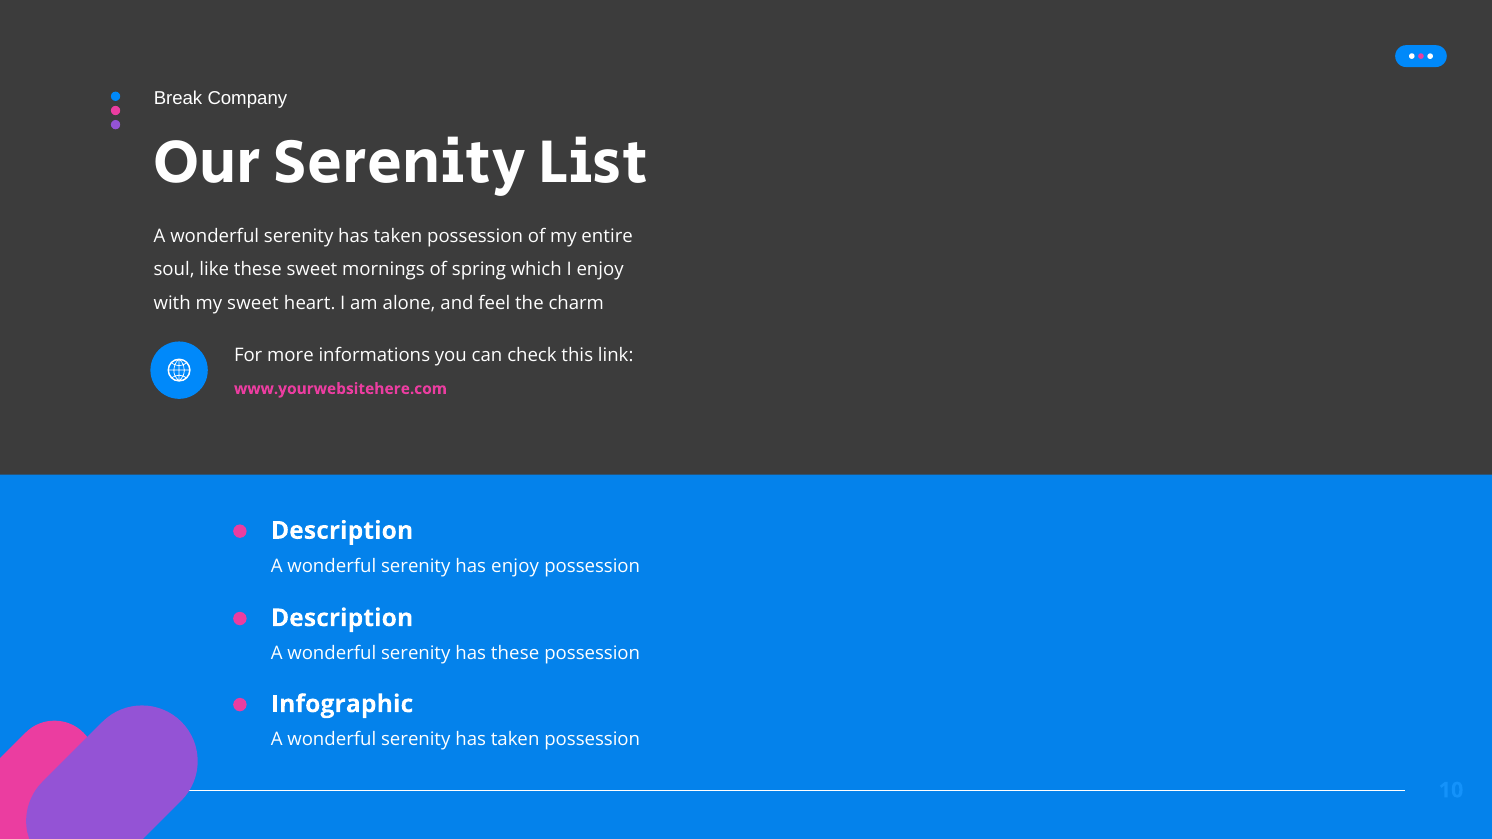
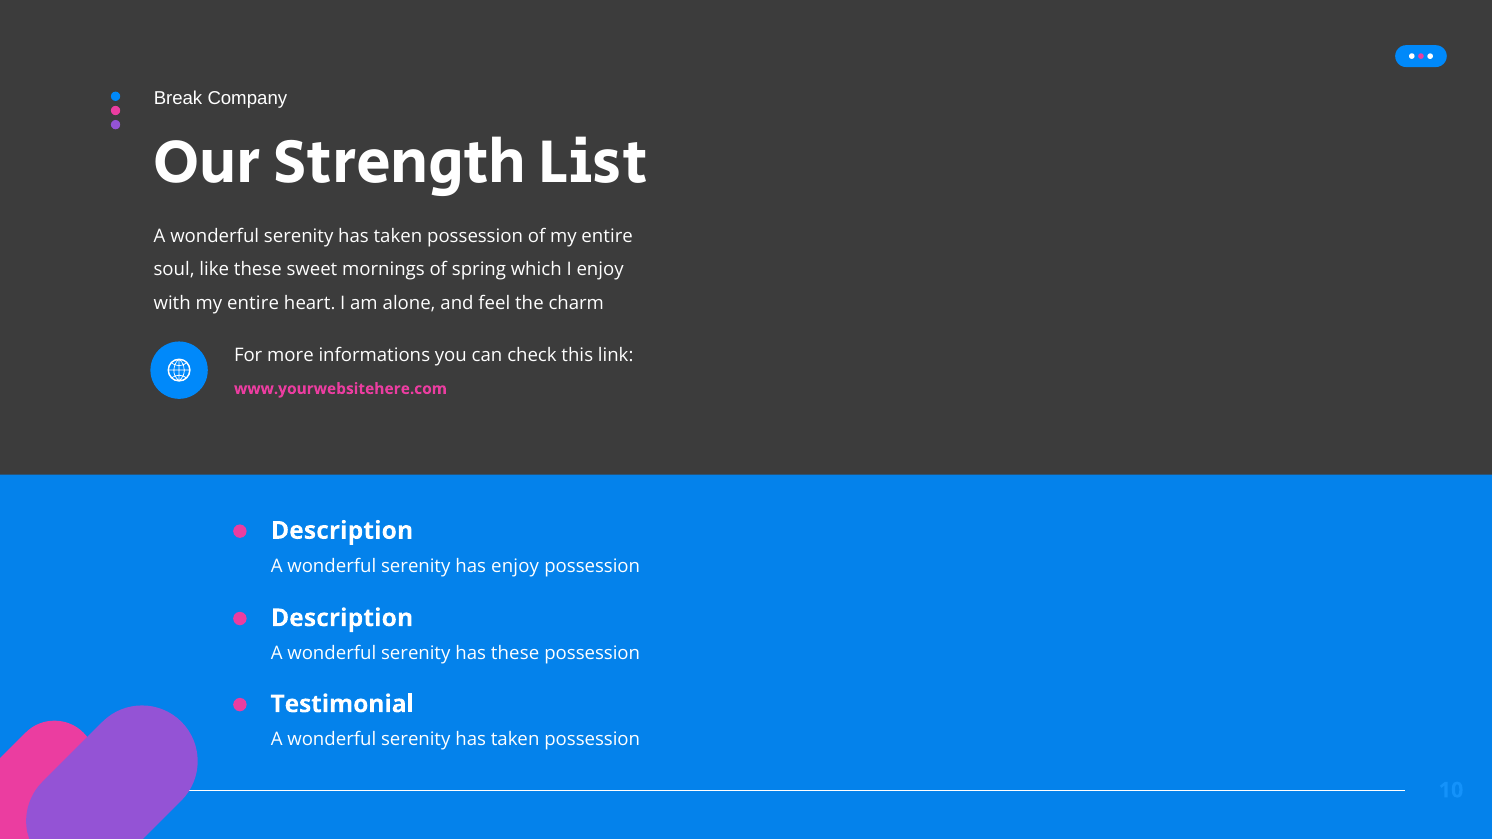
Our Serenity: Serenity -> Strength (400, 162)
with my sweet: sweet -> entire (253, 303)
Infographic: Infographic -> Testimonial (342, 704)
